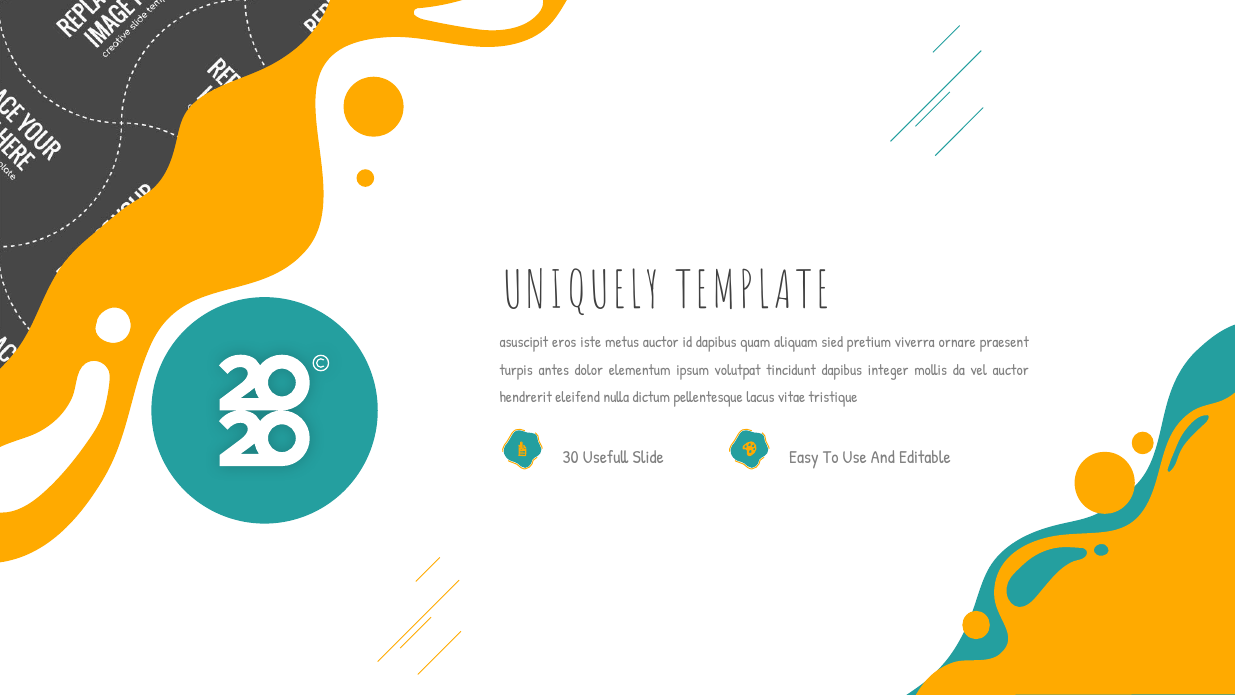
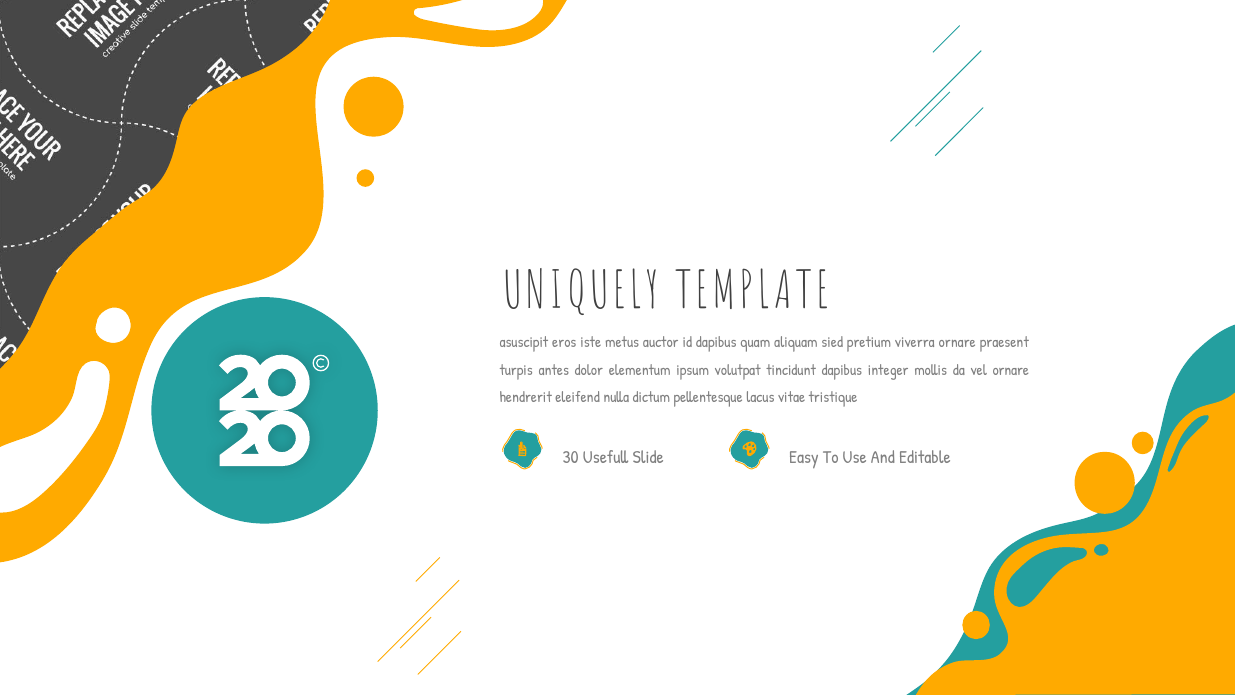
auctor: auctor -> ornare (1011, 370)
